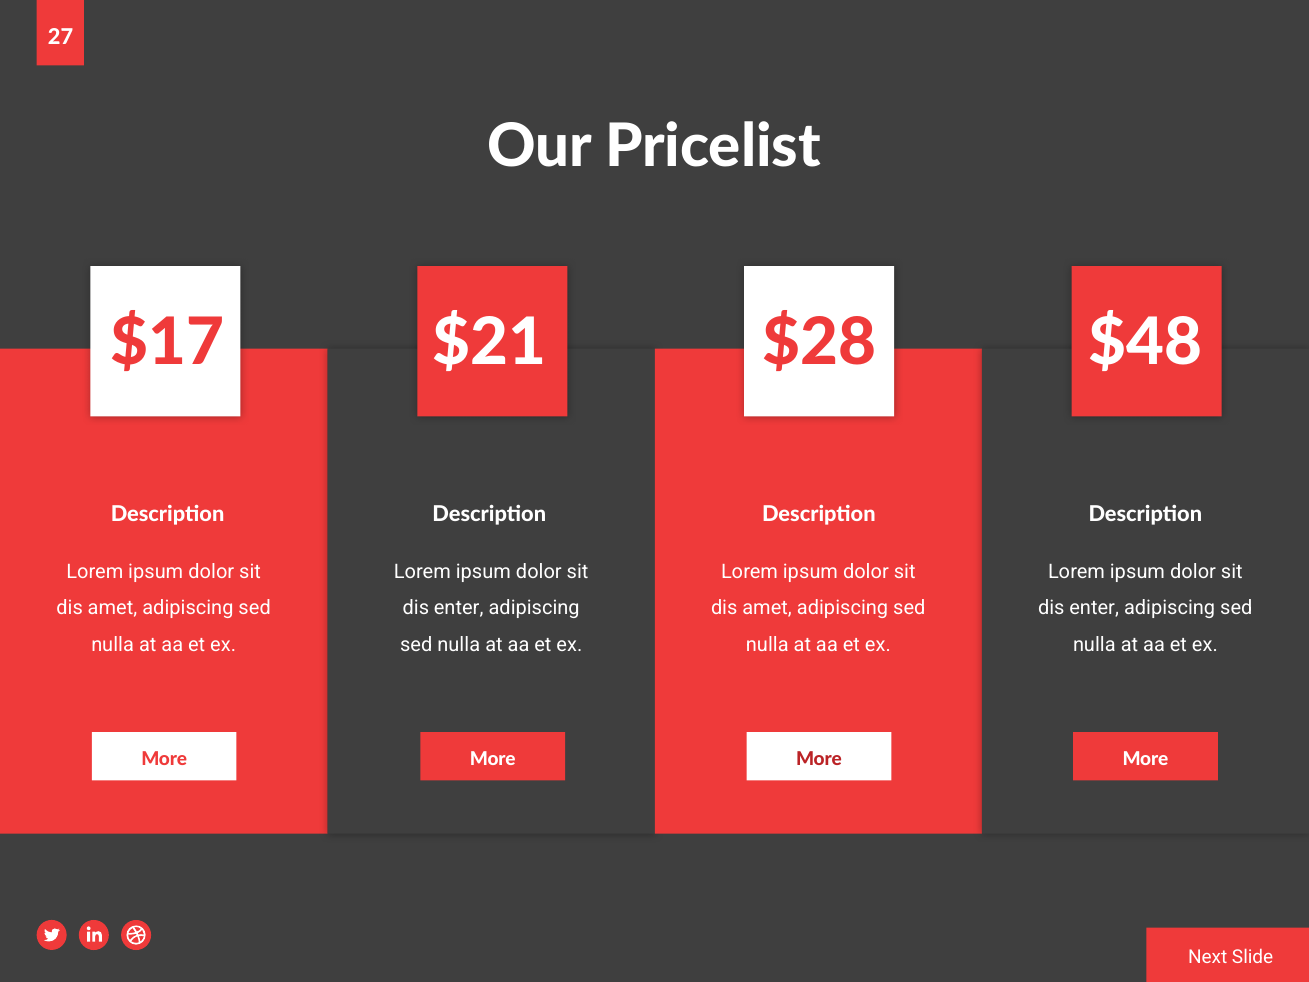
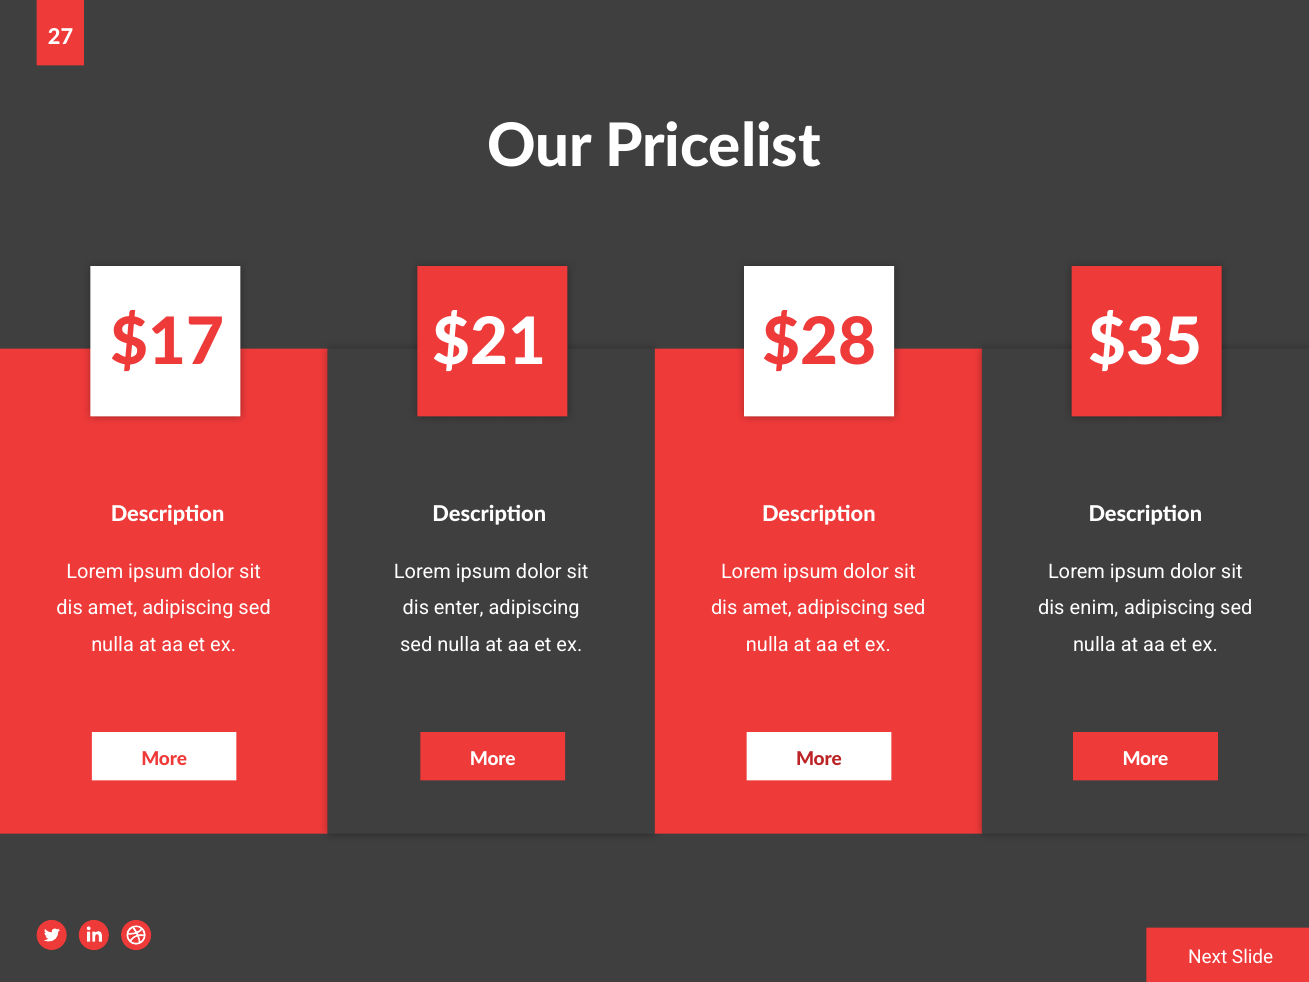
$48: $48 -> $35 (1146, 342)
enter: enter -> enim (1094, 608)
